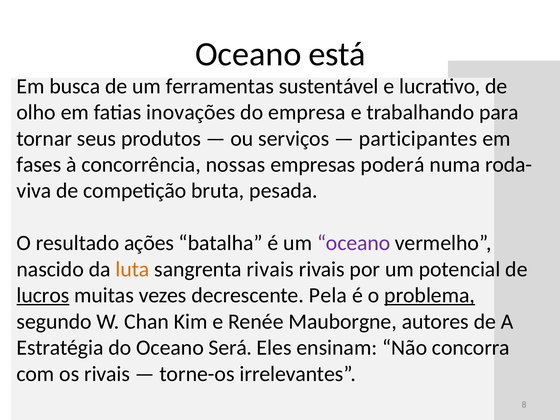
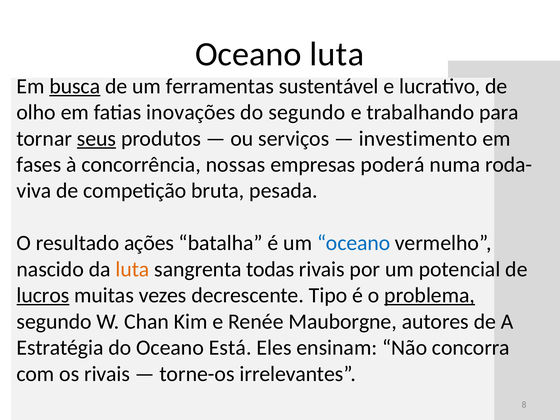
Oceano está: está -> luta (337, 54)
busca underline: none -> present (75, 86)
do empresa: empresa -> segundo (307, 112)
seus underline: none -> present (96, 138)
participantes: participantes -> investimento (418, 138)
oceano colour: purple -> blue (354, 243)
sangrenta rivais: rivais -> todas (270, 269)
Pela: Pela -> Tipo (328, 295)
Será: Será -> Está (230, 348)
